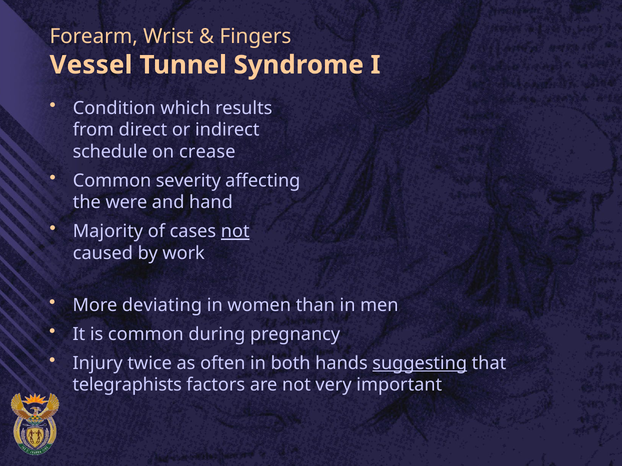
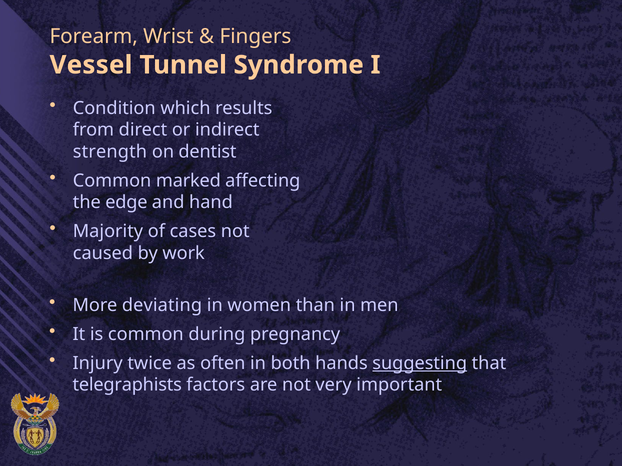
schedule: schedule -> strength (110, 152)
crease: crease -> dentist (207, 152)
severity: severity -> marked (188, 181)
were: were -> edge (126, 203)
not underline: present -> none (235, 232)
